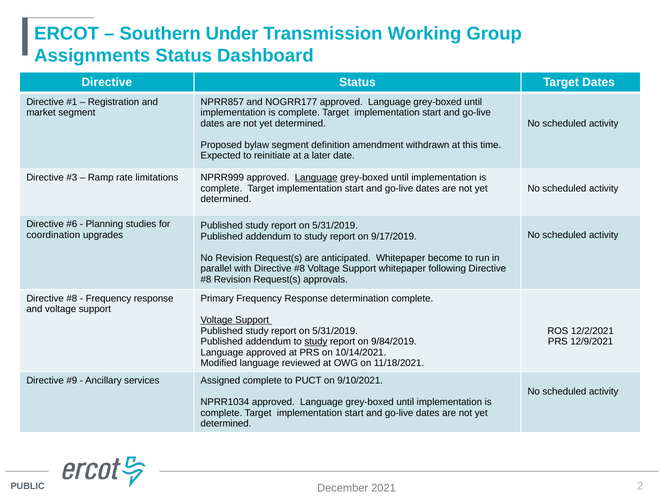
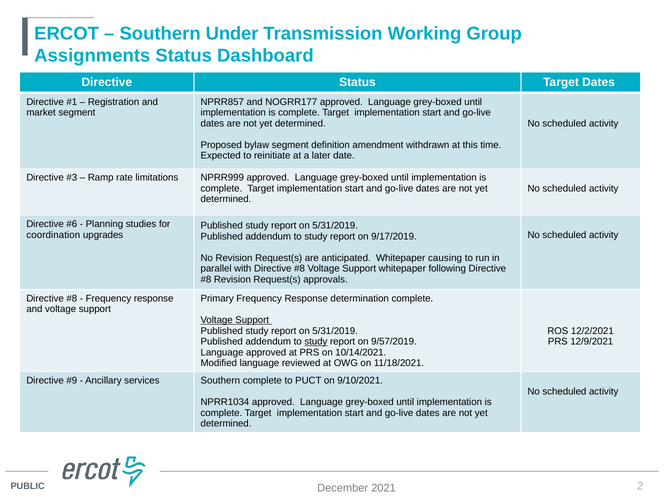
Language underline: present -> none (316, 177)
become: become -> causing (445, 258)
9/84/2019: 9/84/2019 -> 9/57/2019 (394, 341)
services Assigned: Assigned -> Southern (220, 380)
